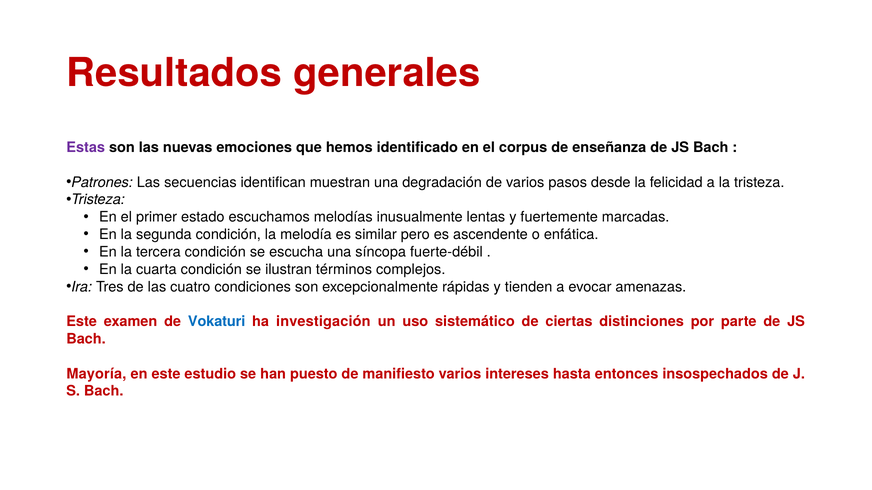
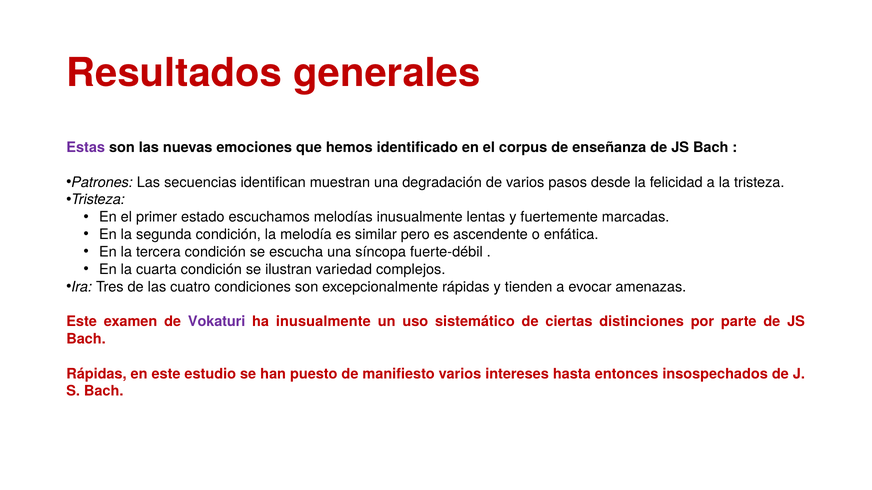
términos: términos -> variedad (344, 270)
Vokaturi colour: blue -> purple (217, 322)
ha investigación: investigación -> inusualmente (323, 322)
Mayoría: Mayoría -> Rápidas (96, 374)
